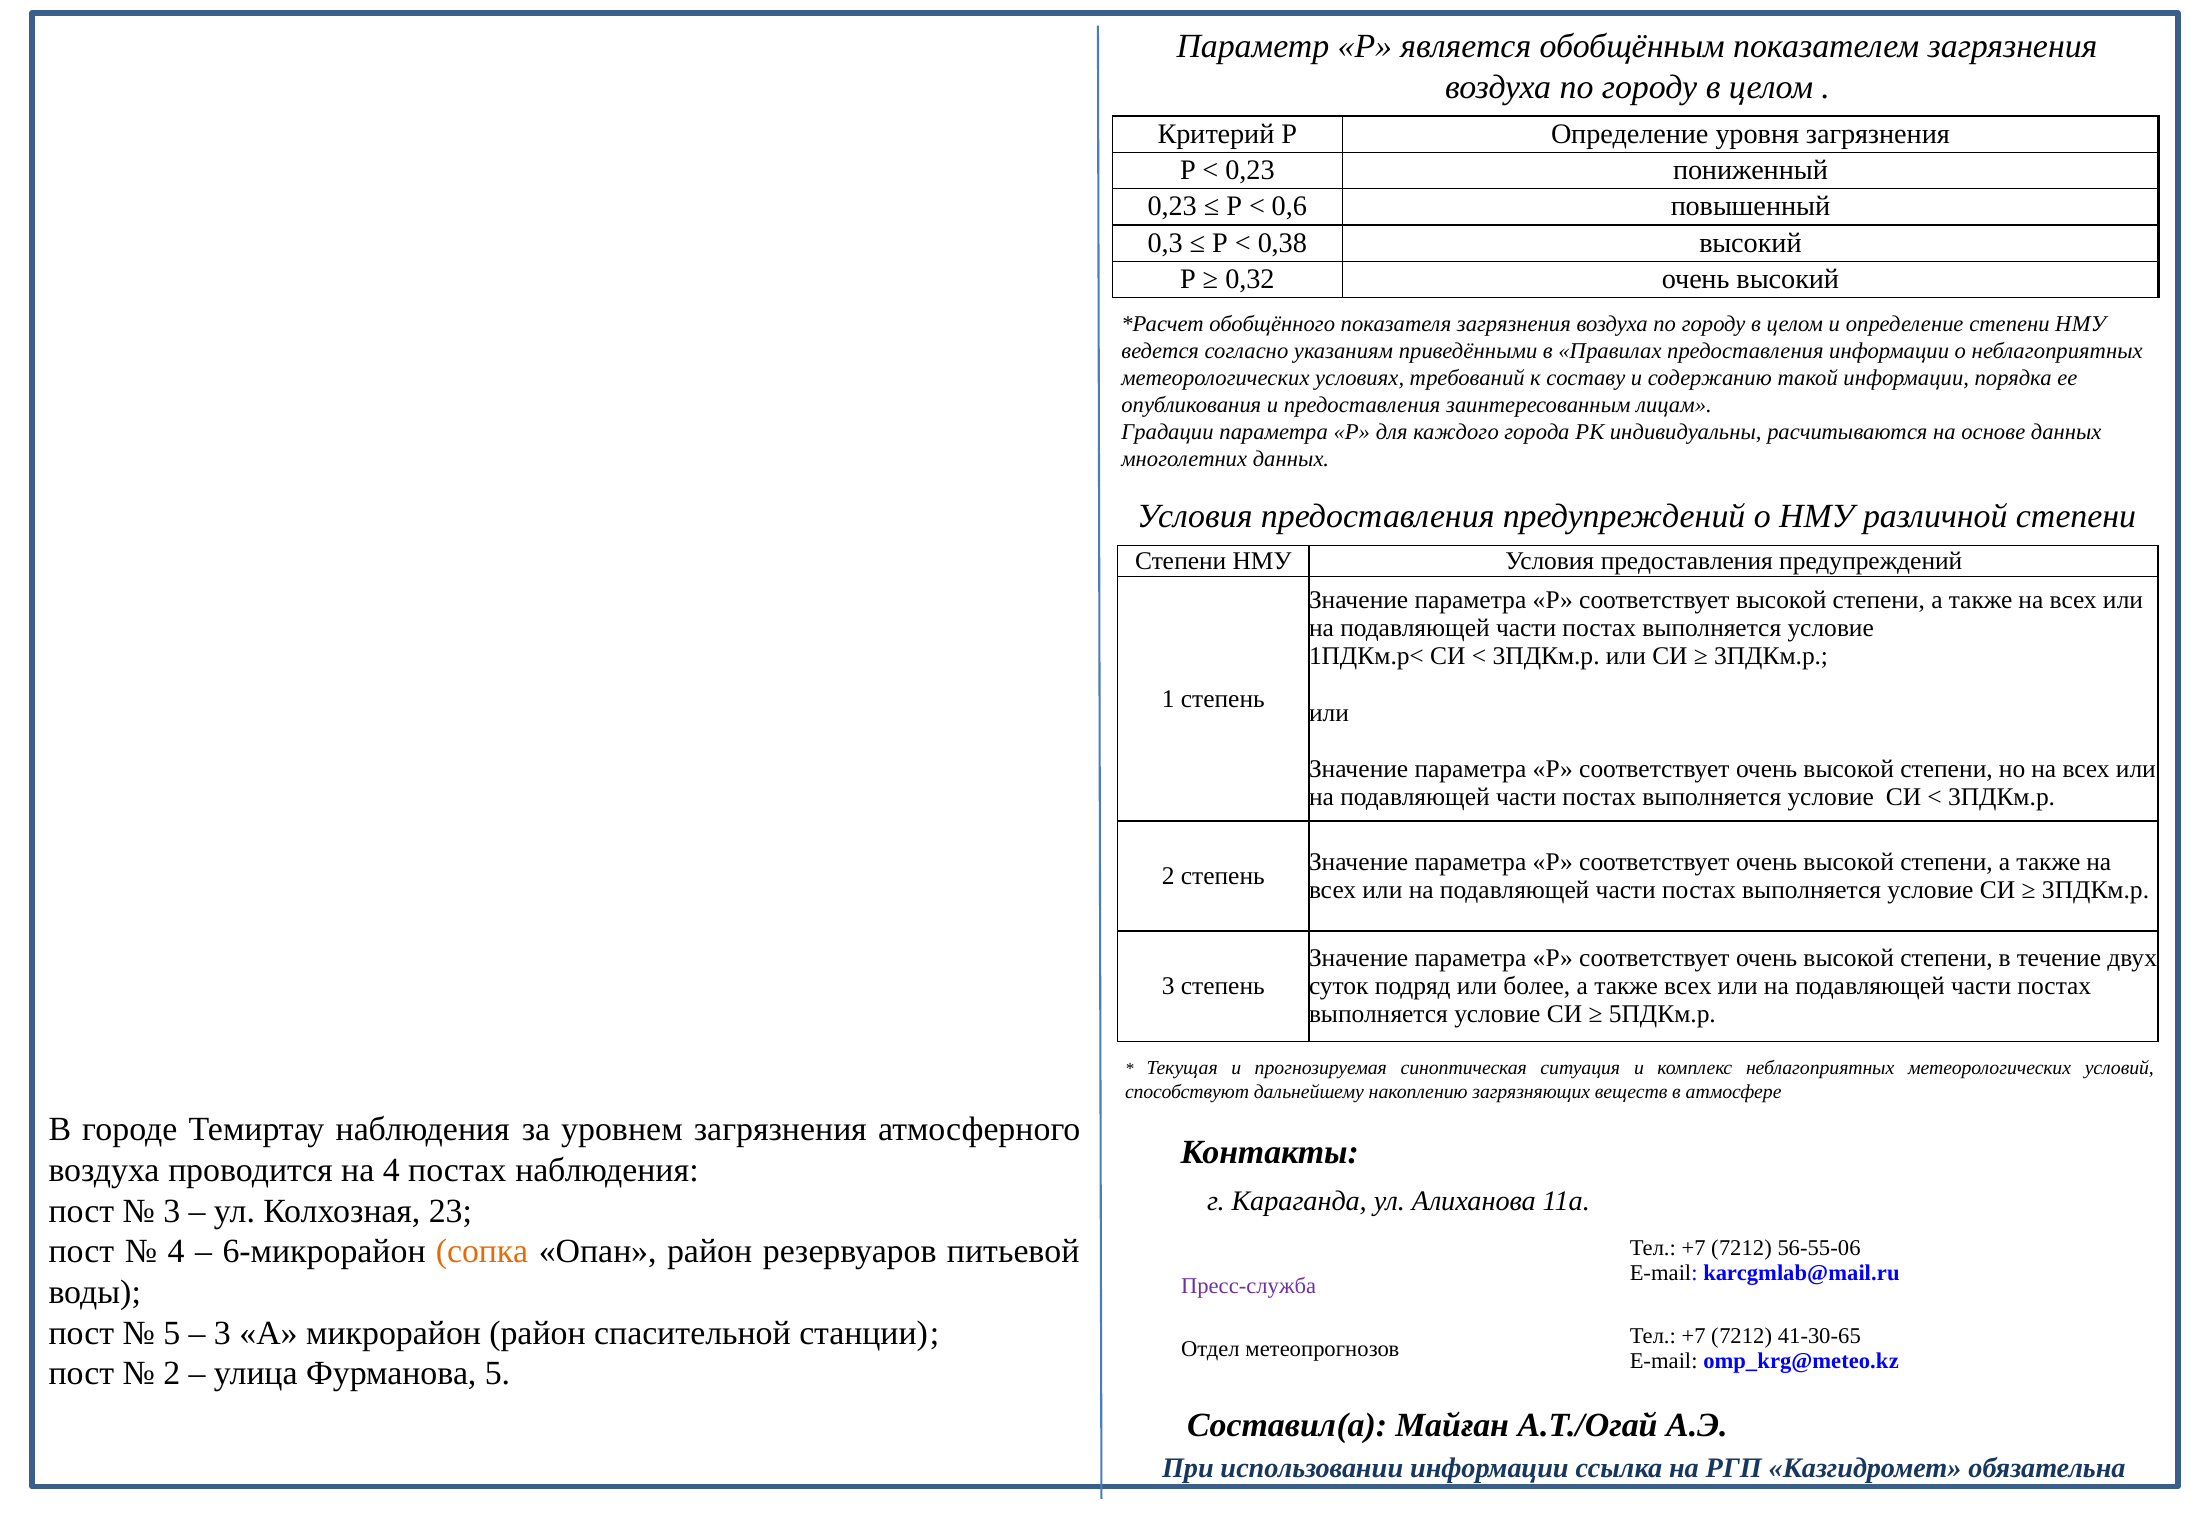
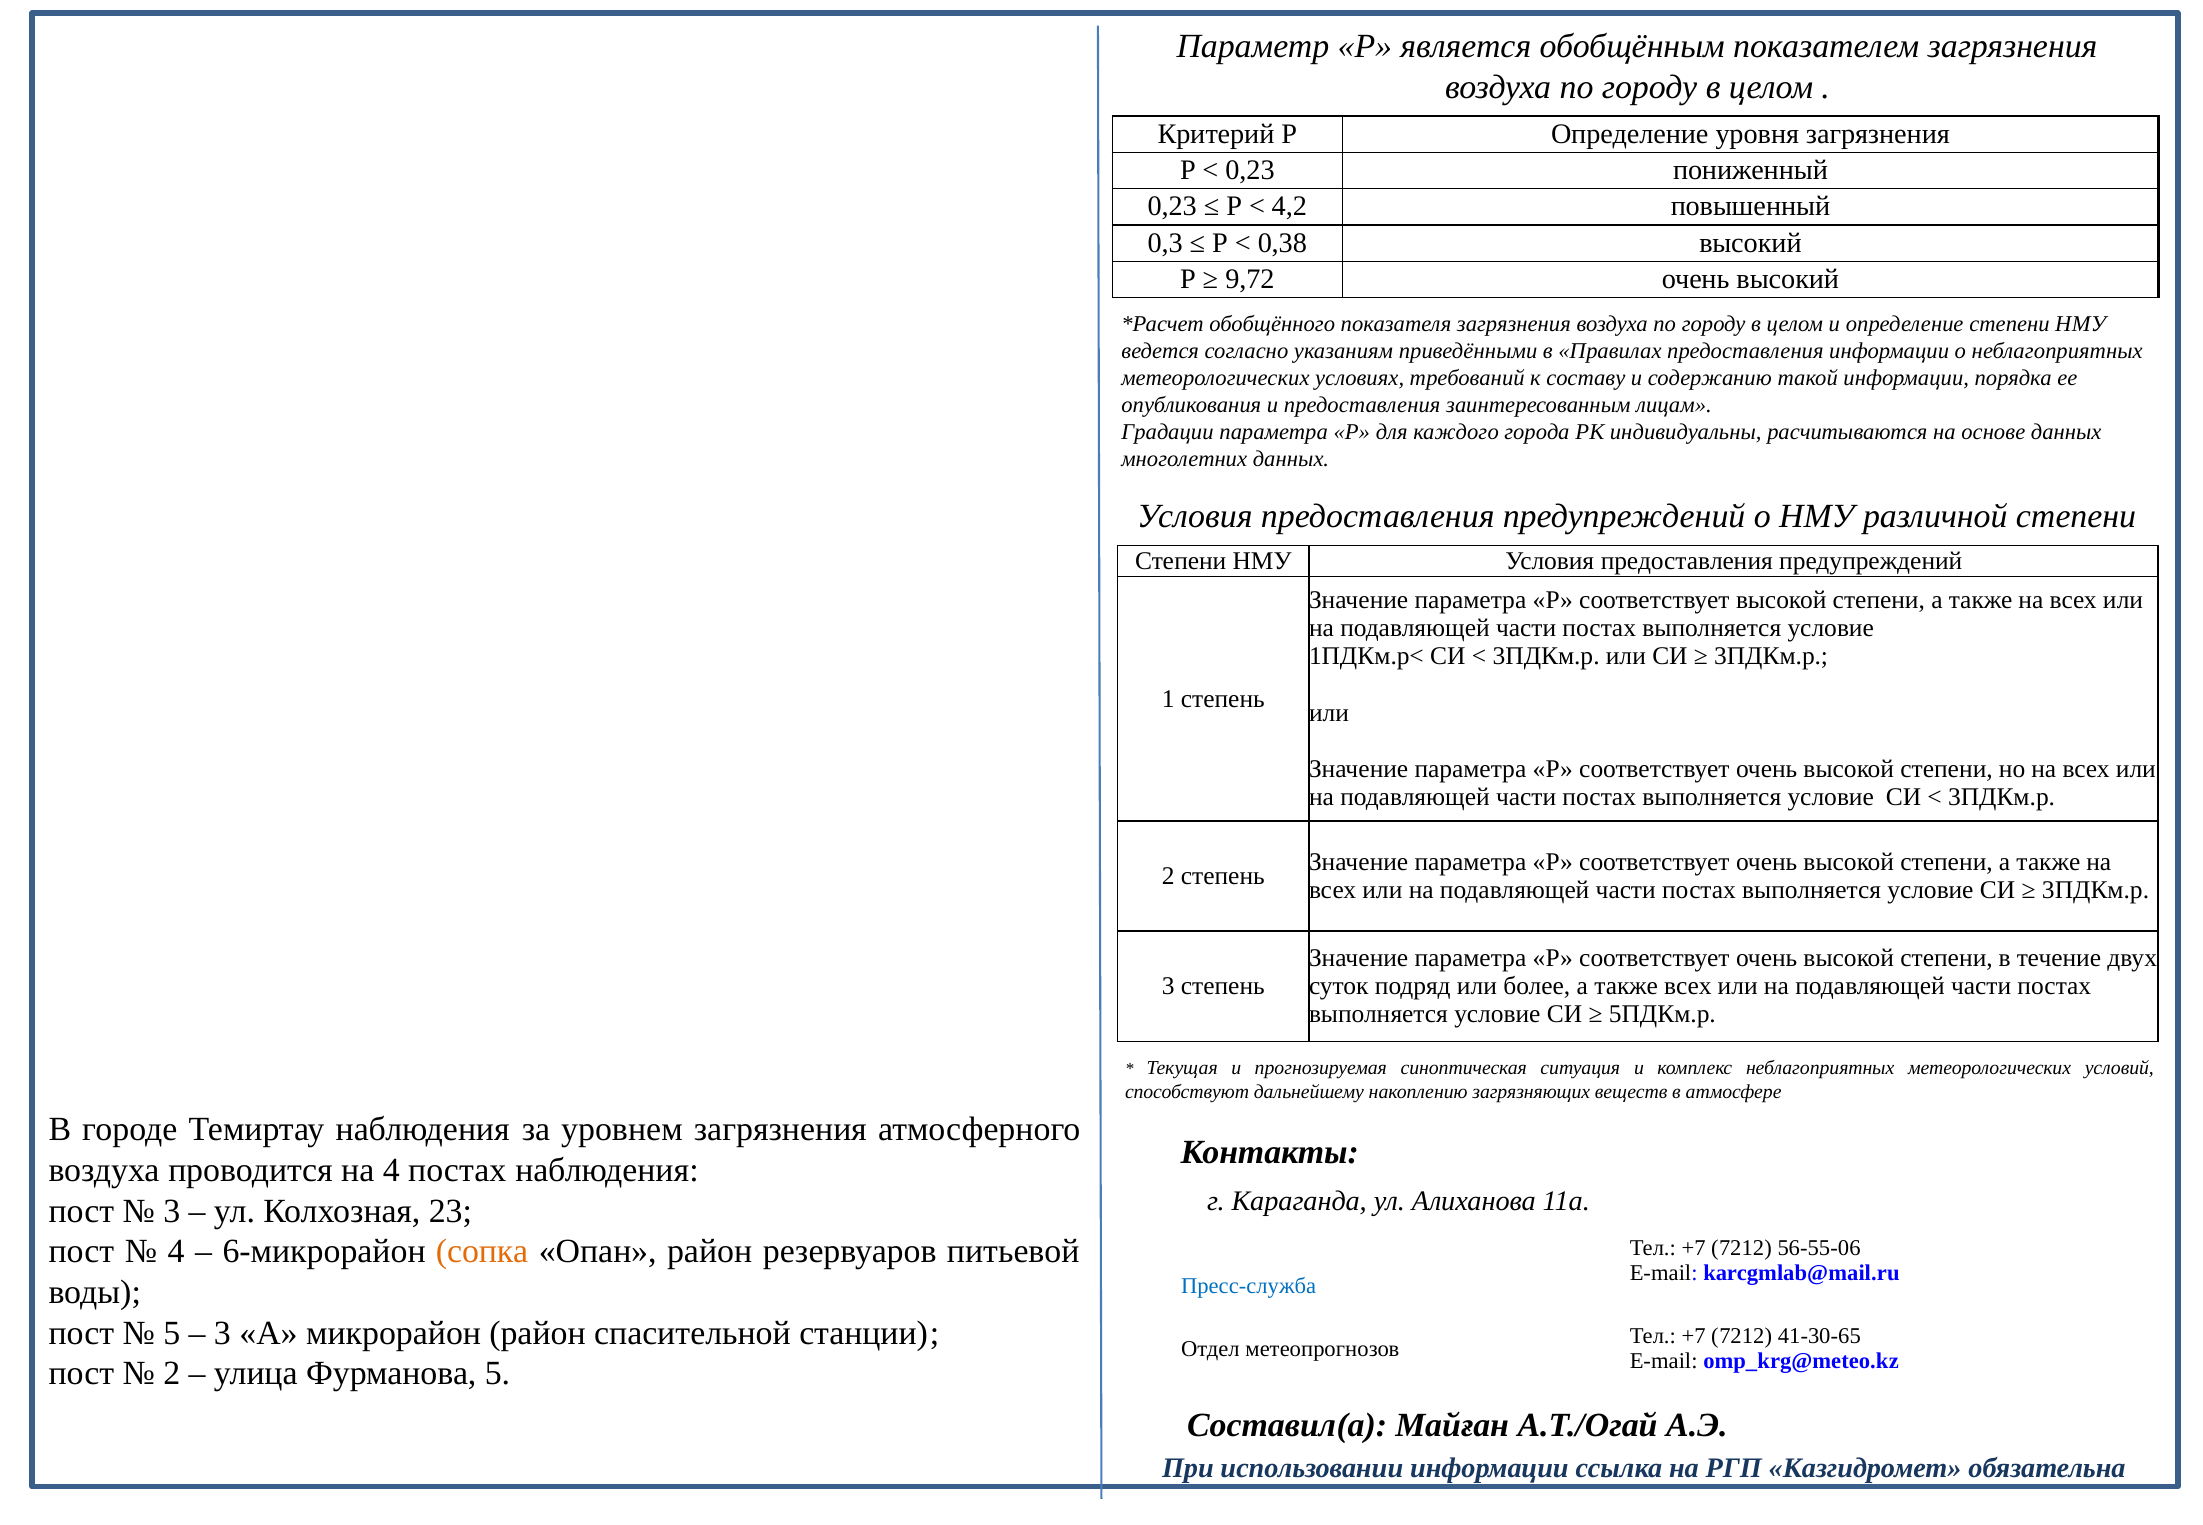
0,6: 0,6 -> 4,2 (1289, 207)
0,32: 0,32 -> 9,72 (1250, 279)
Пресс-служба colour: purple -> blue (1249, 1286)
